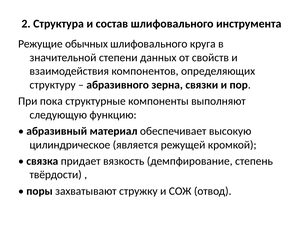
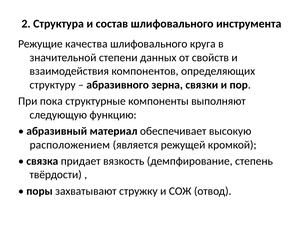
обычных: обычных -> качества (86, 44)
цилиндрическое: цилиндрическое -> расположением (70, 145)
